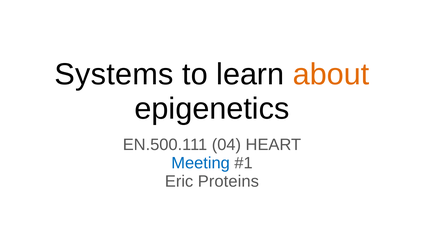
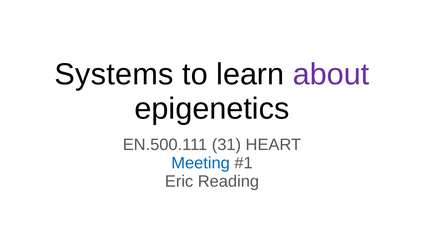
about colour: orange -> purple (331, 75)
04: 04 -> 31 (226, 145)
Proteins: Proteins -> Reading (228, 182)
